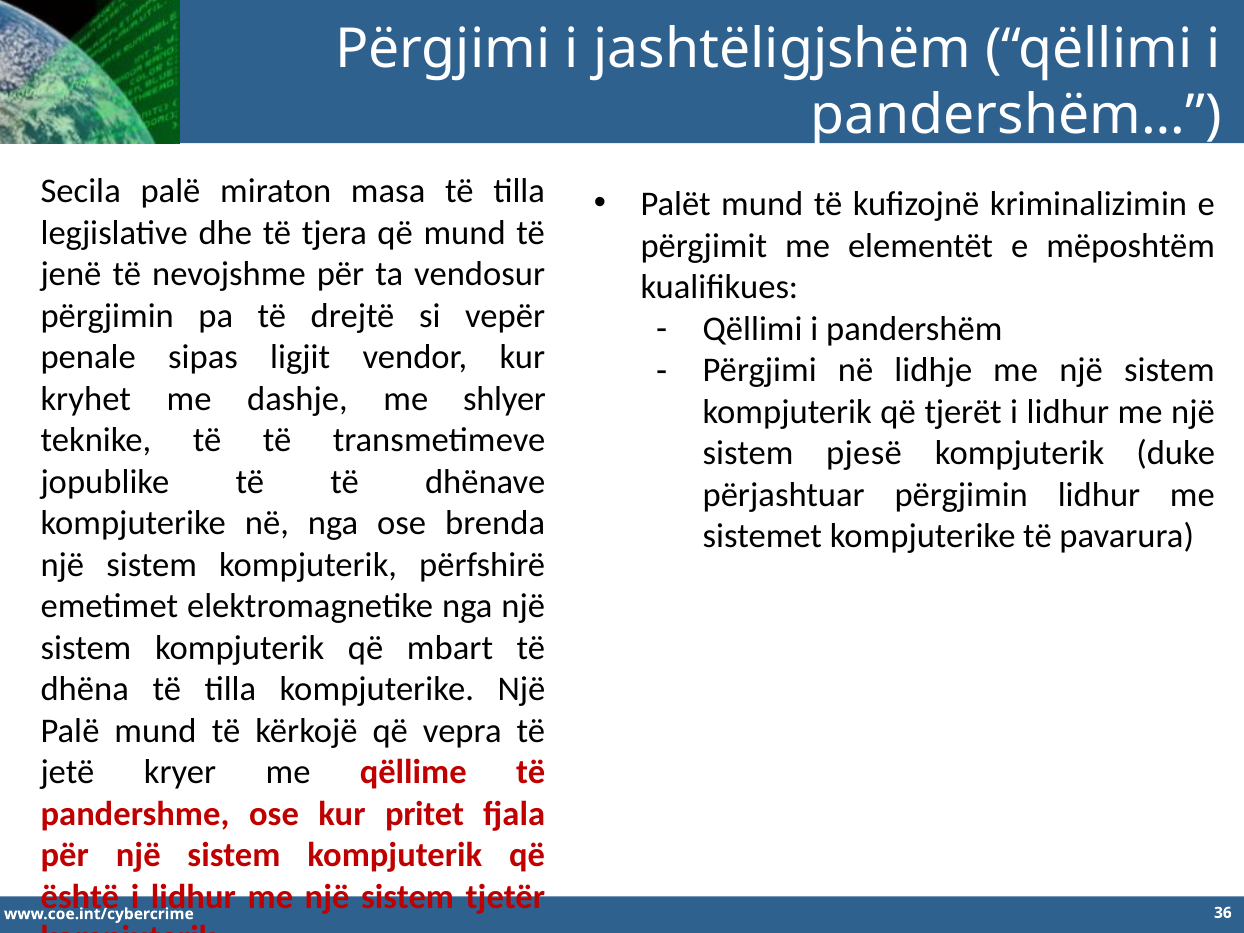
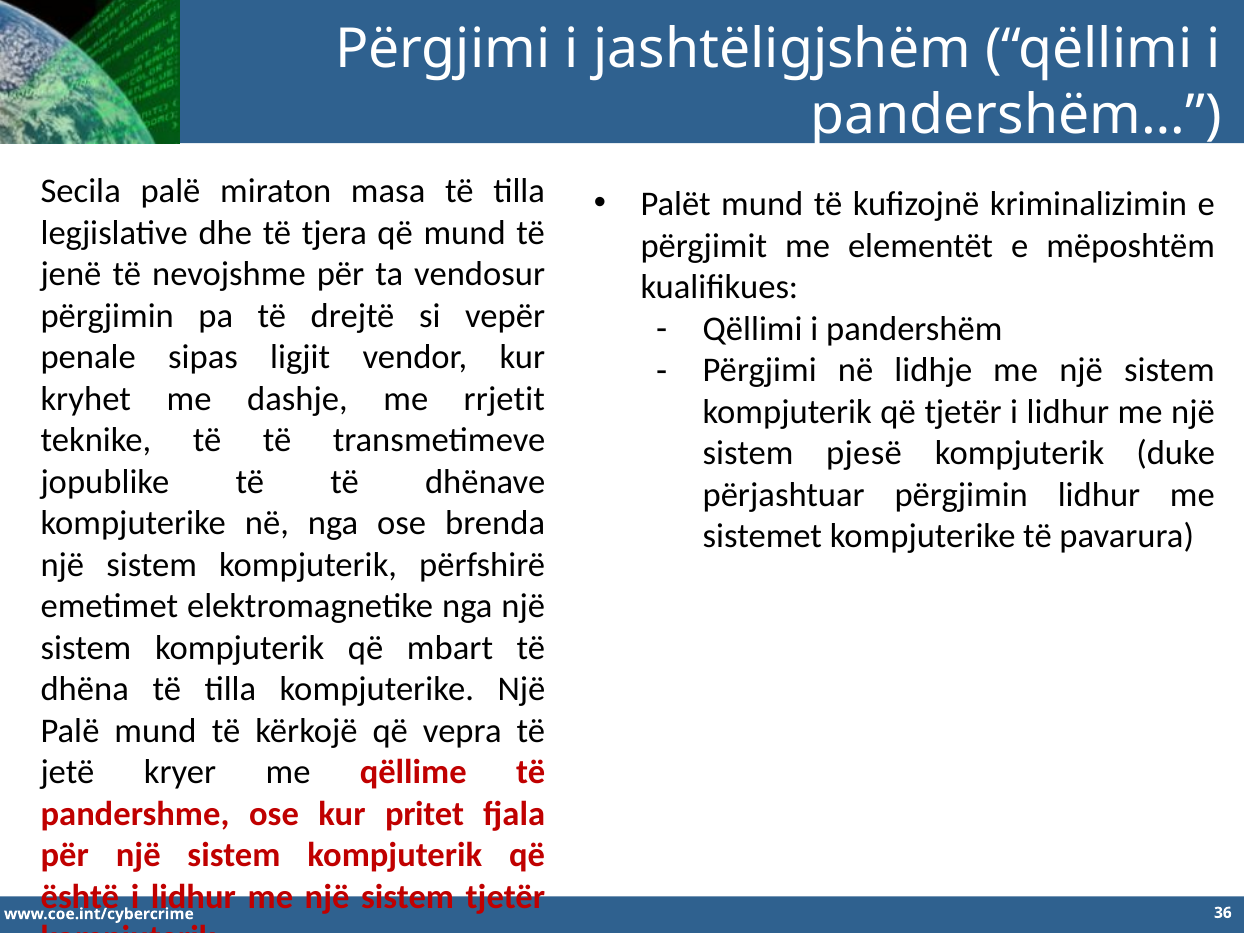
shlyer: shlyer -> rrjetit (504, 399)
që tjerët: tjerët -> tjetër (963, 412)
